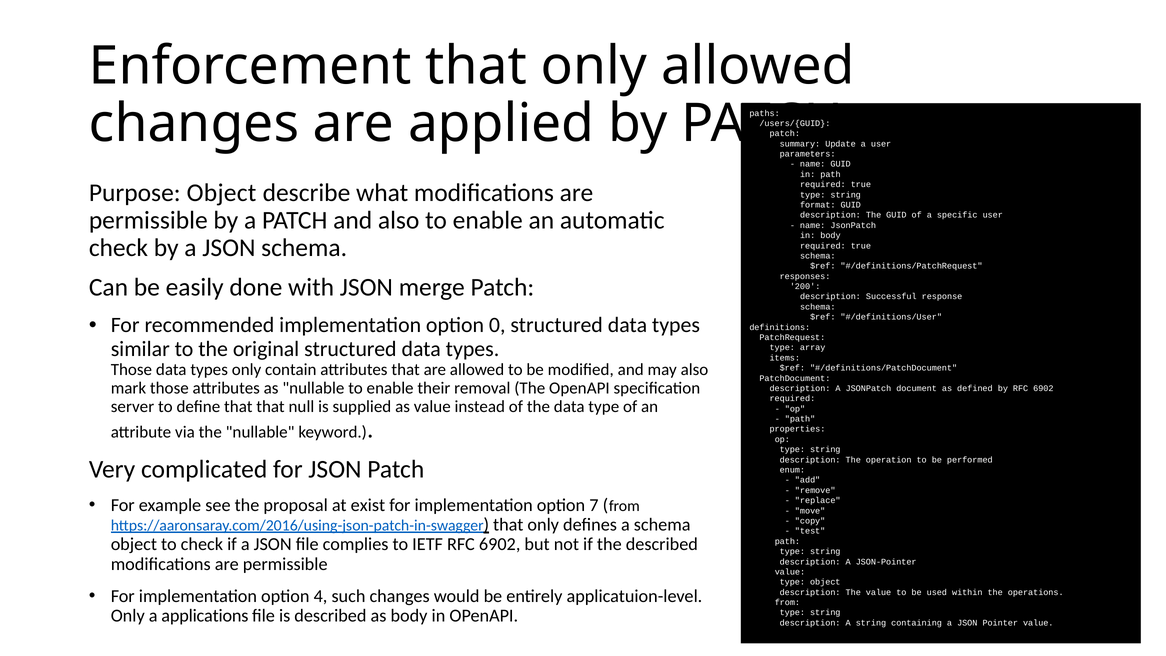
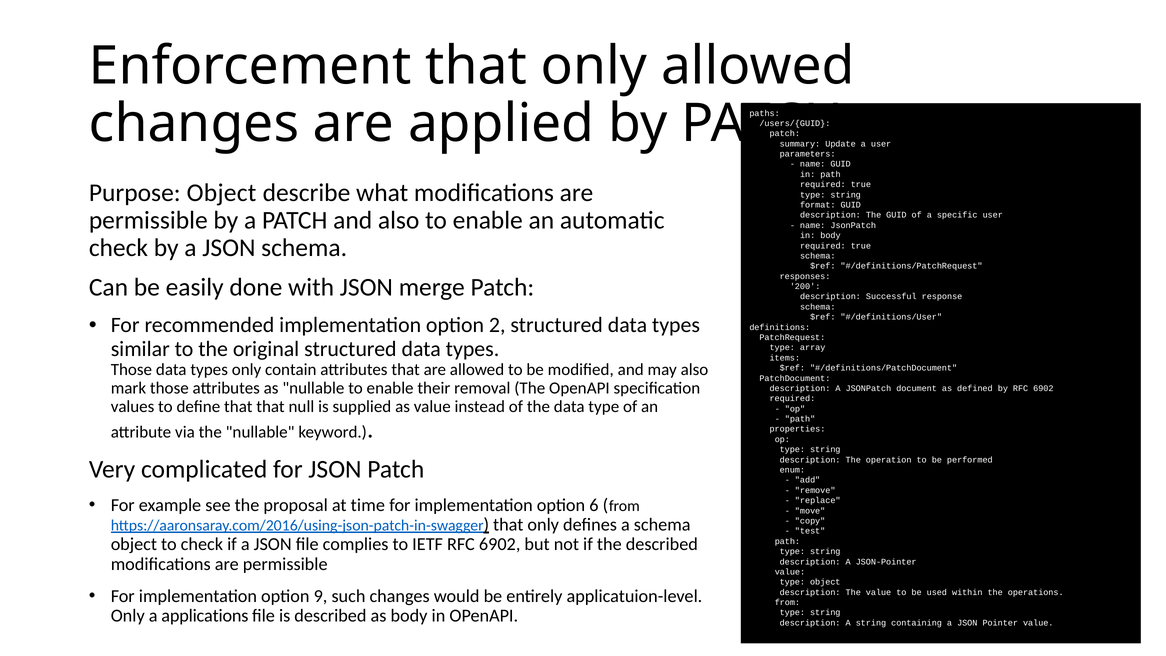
0: 0 -> 2 (497, 325)
server: server -> values (133, 407)
exist: exist -> time (368, 505)
7: 7 -> 6 (594, 505)
4: 4 -> 9 (321, 596)
